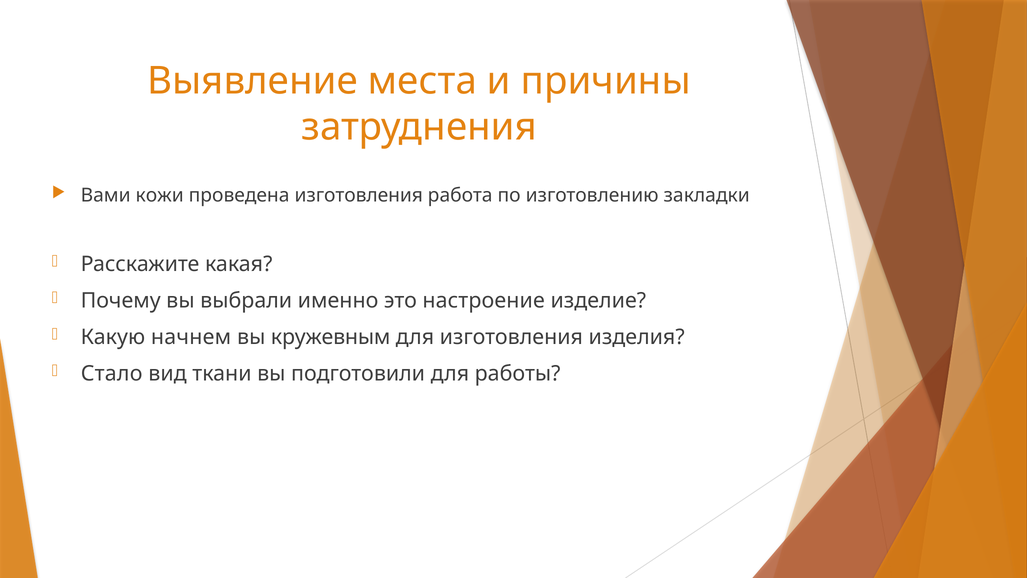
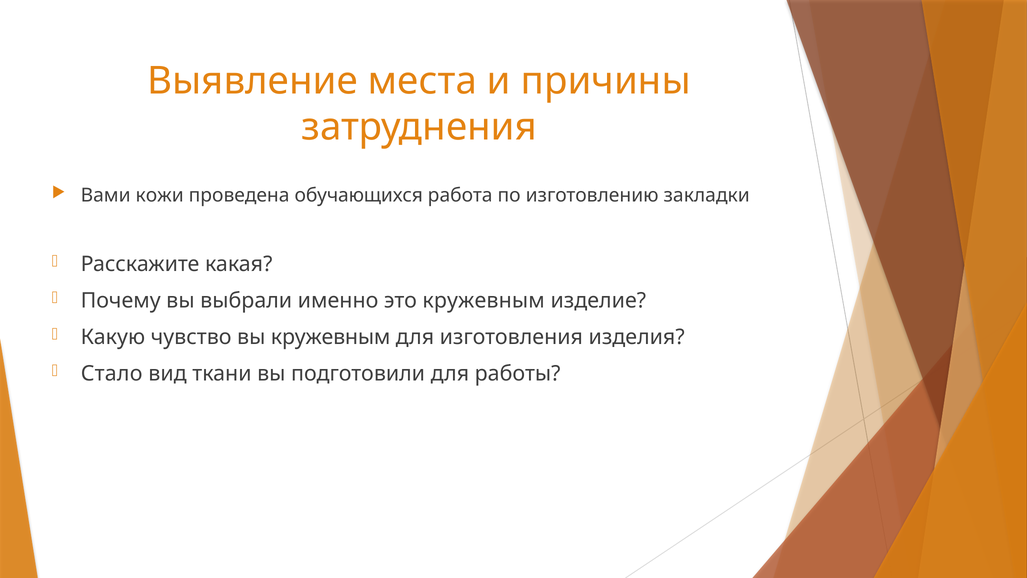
проведена изготовления: изготовления -> обучающихся (359, 195)
это настроение: настроение -> кружевным (484, 301)
начнем: начнем -> чувство (191, 337)
